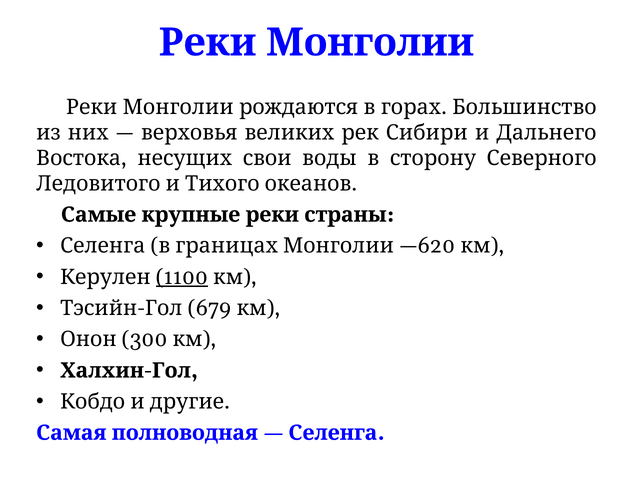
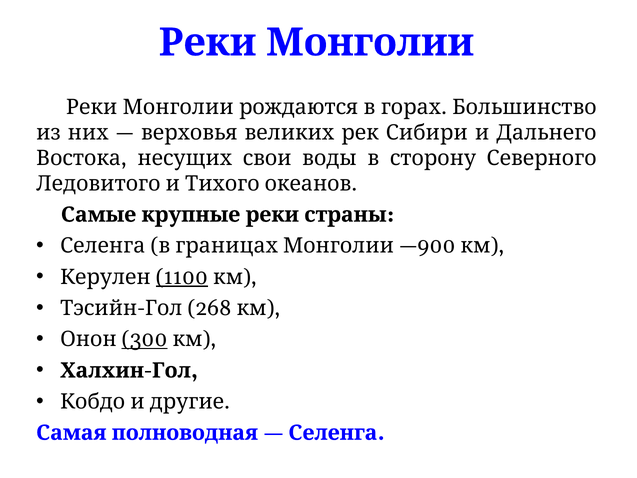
—620: —620 -> —900 (427, 246)
679: 679 -> 268 (210, 308)
300 underline: none -> present (145, 339)
